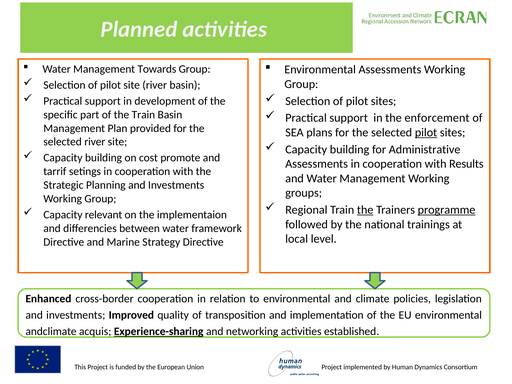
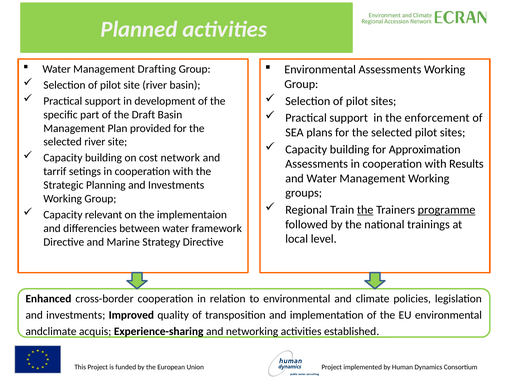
Towards: Towards -> Drafting (157, 69)
the Train: Train -> Draft (143, 115)
pilot underline: present -> none (426, 132)
Administrative: Administrative -> Approximation (425, 149)
promote: promote -> network (180, 158)
Experience-sharing underline: present -> none (159, 331)
